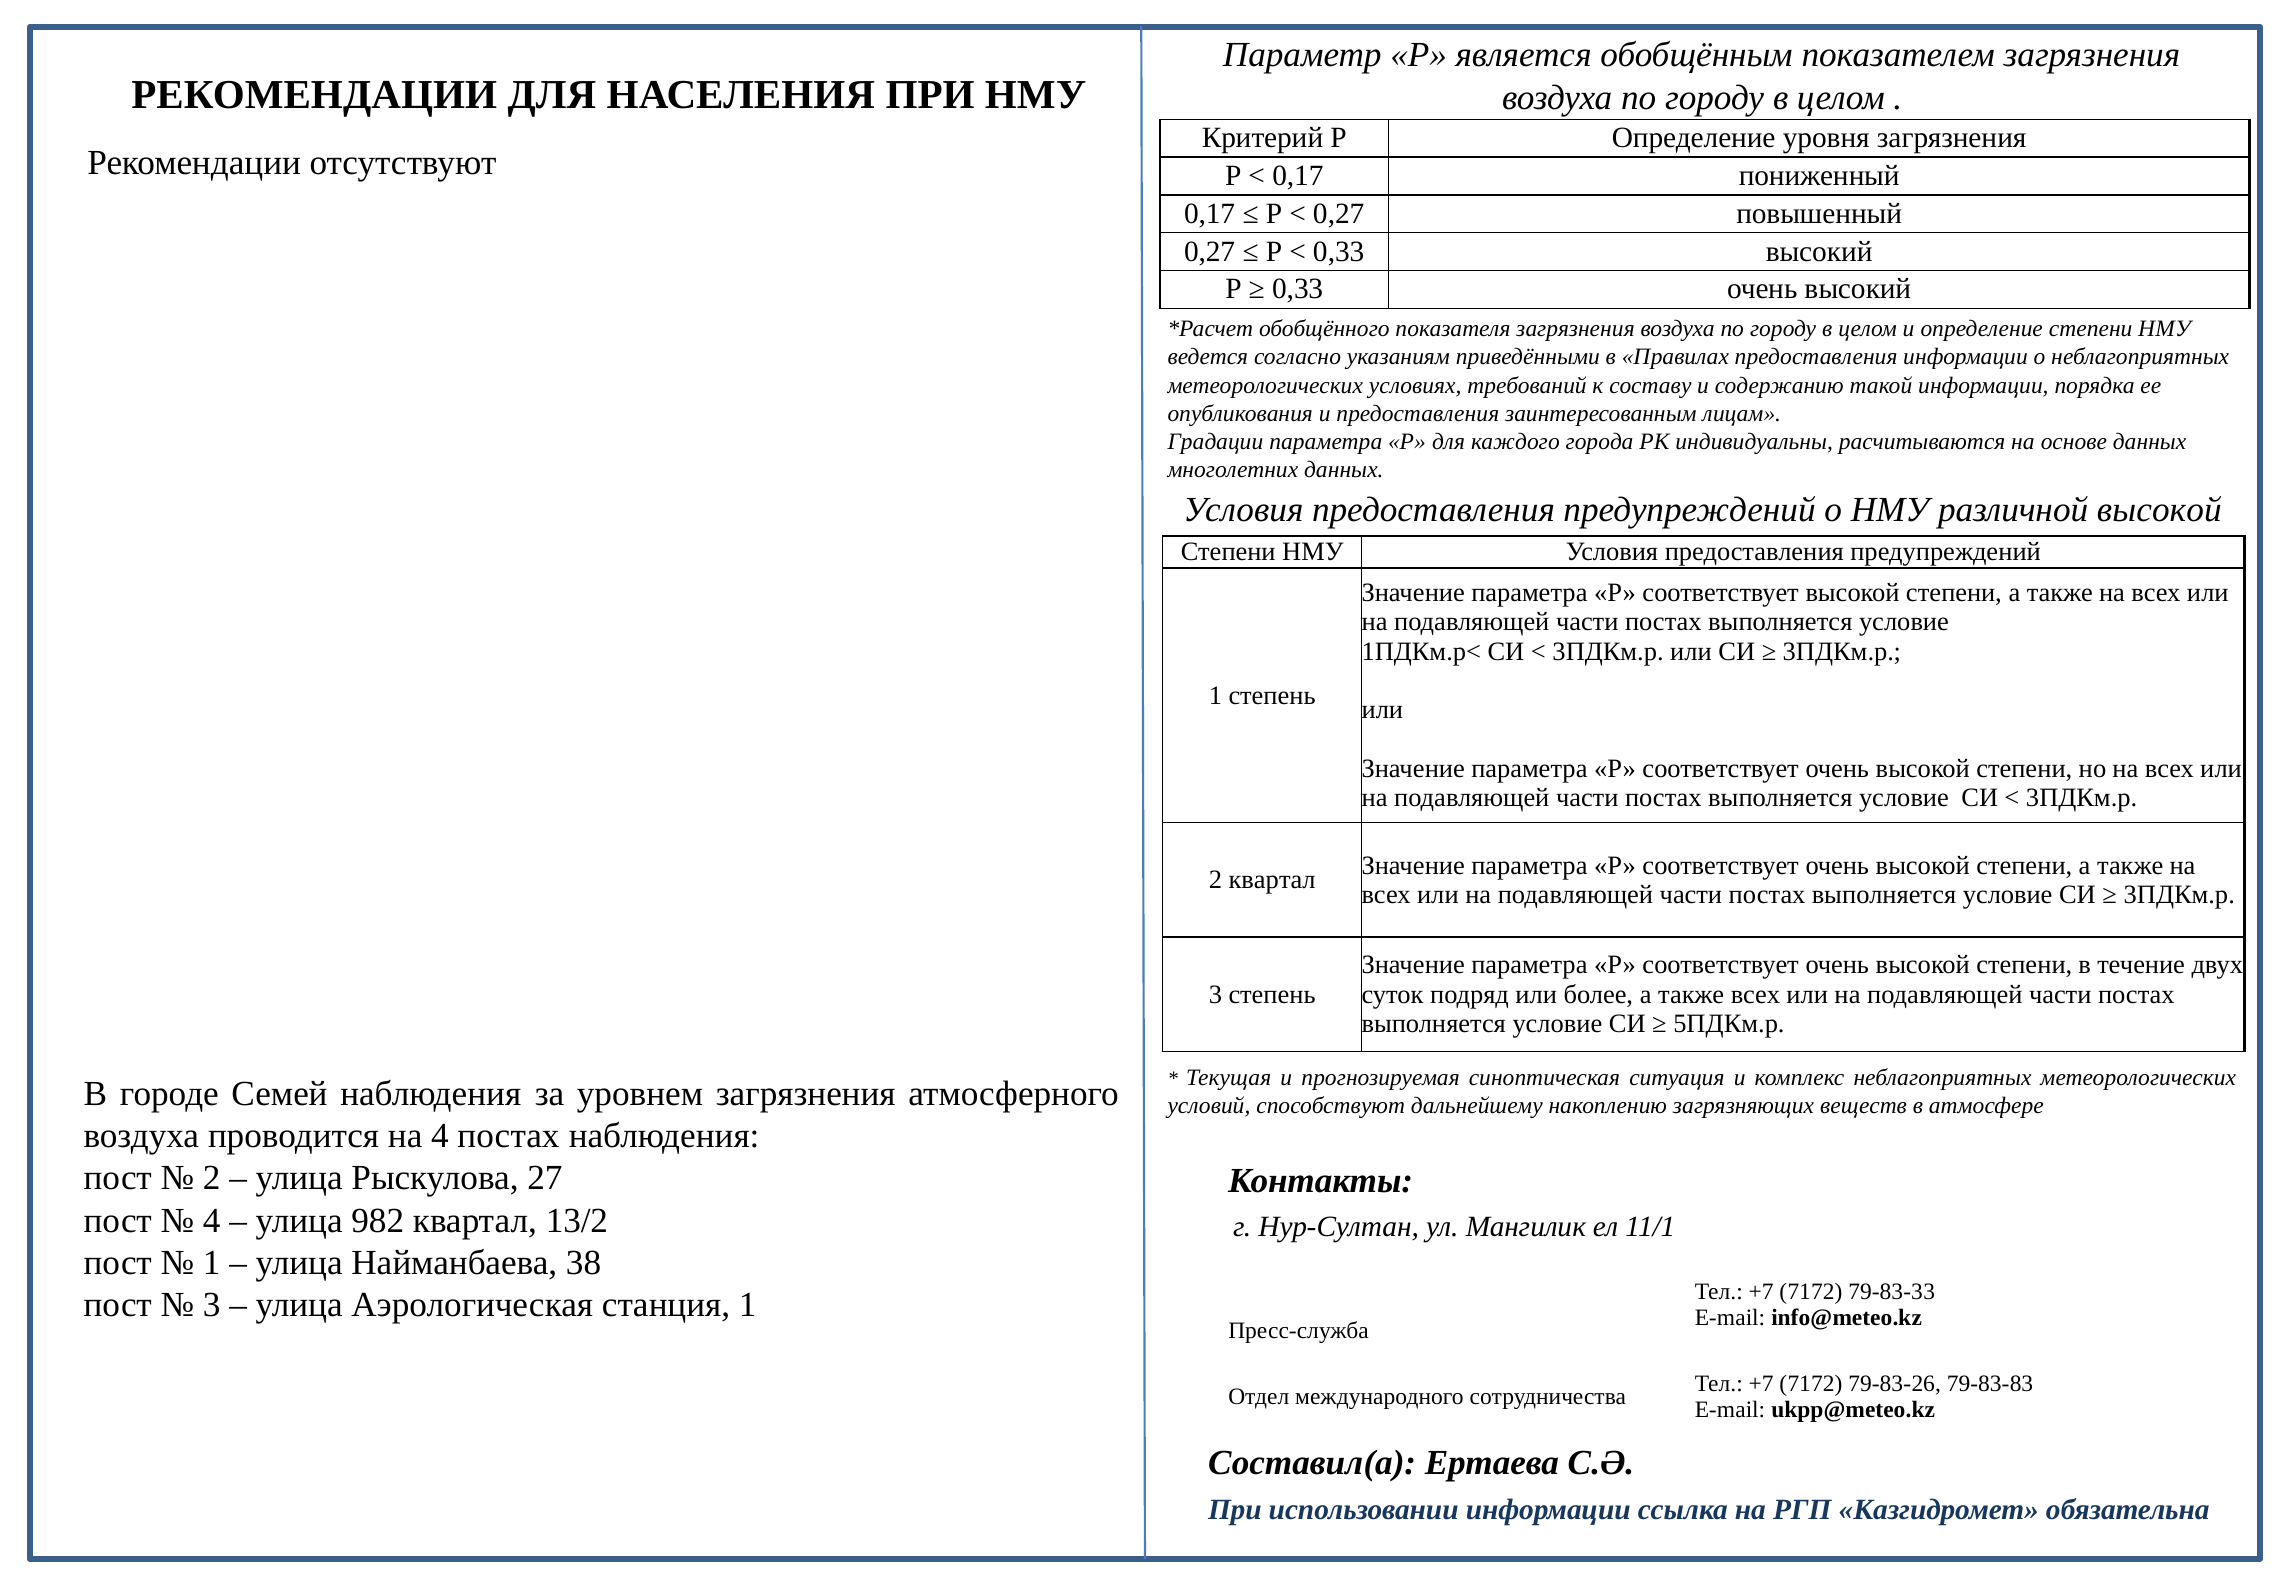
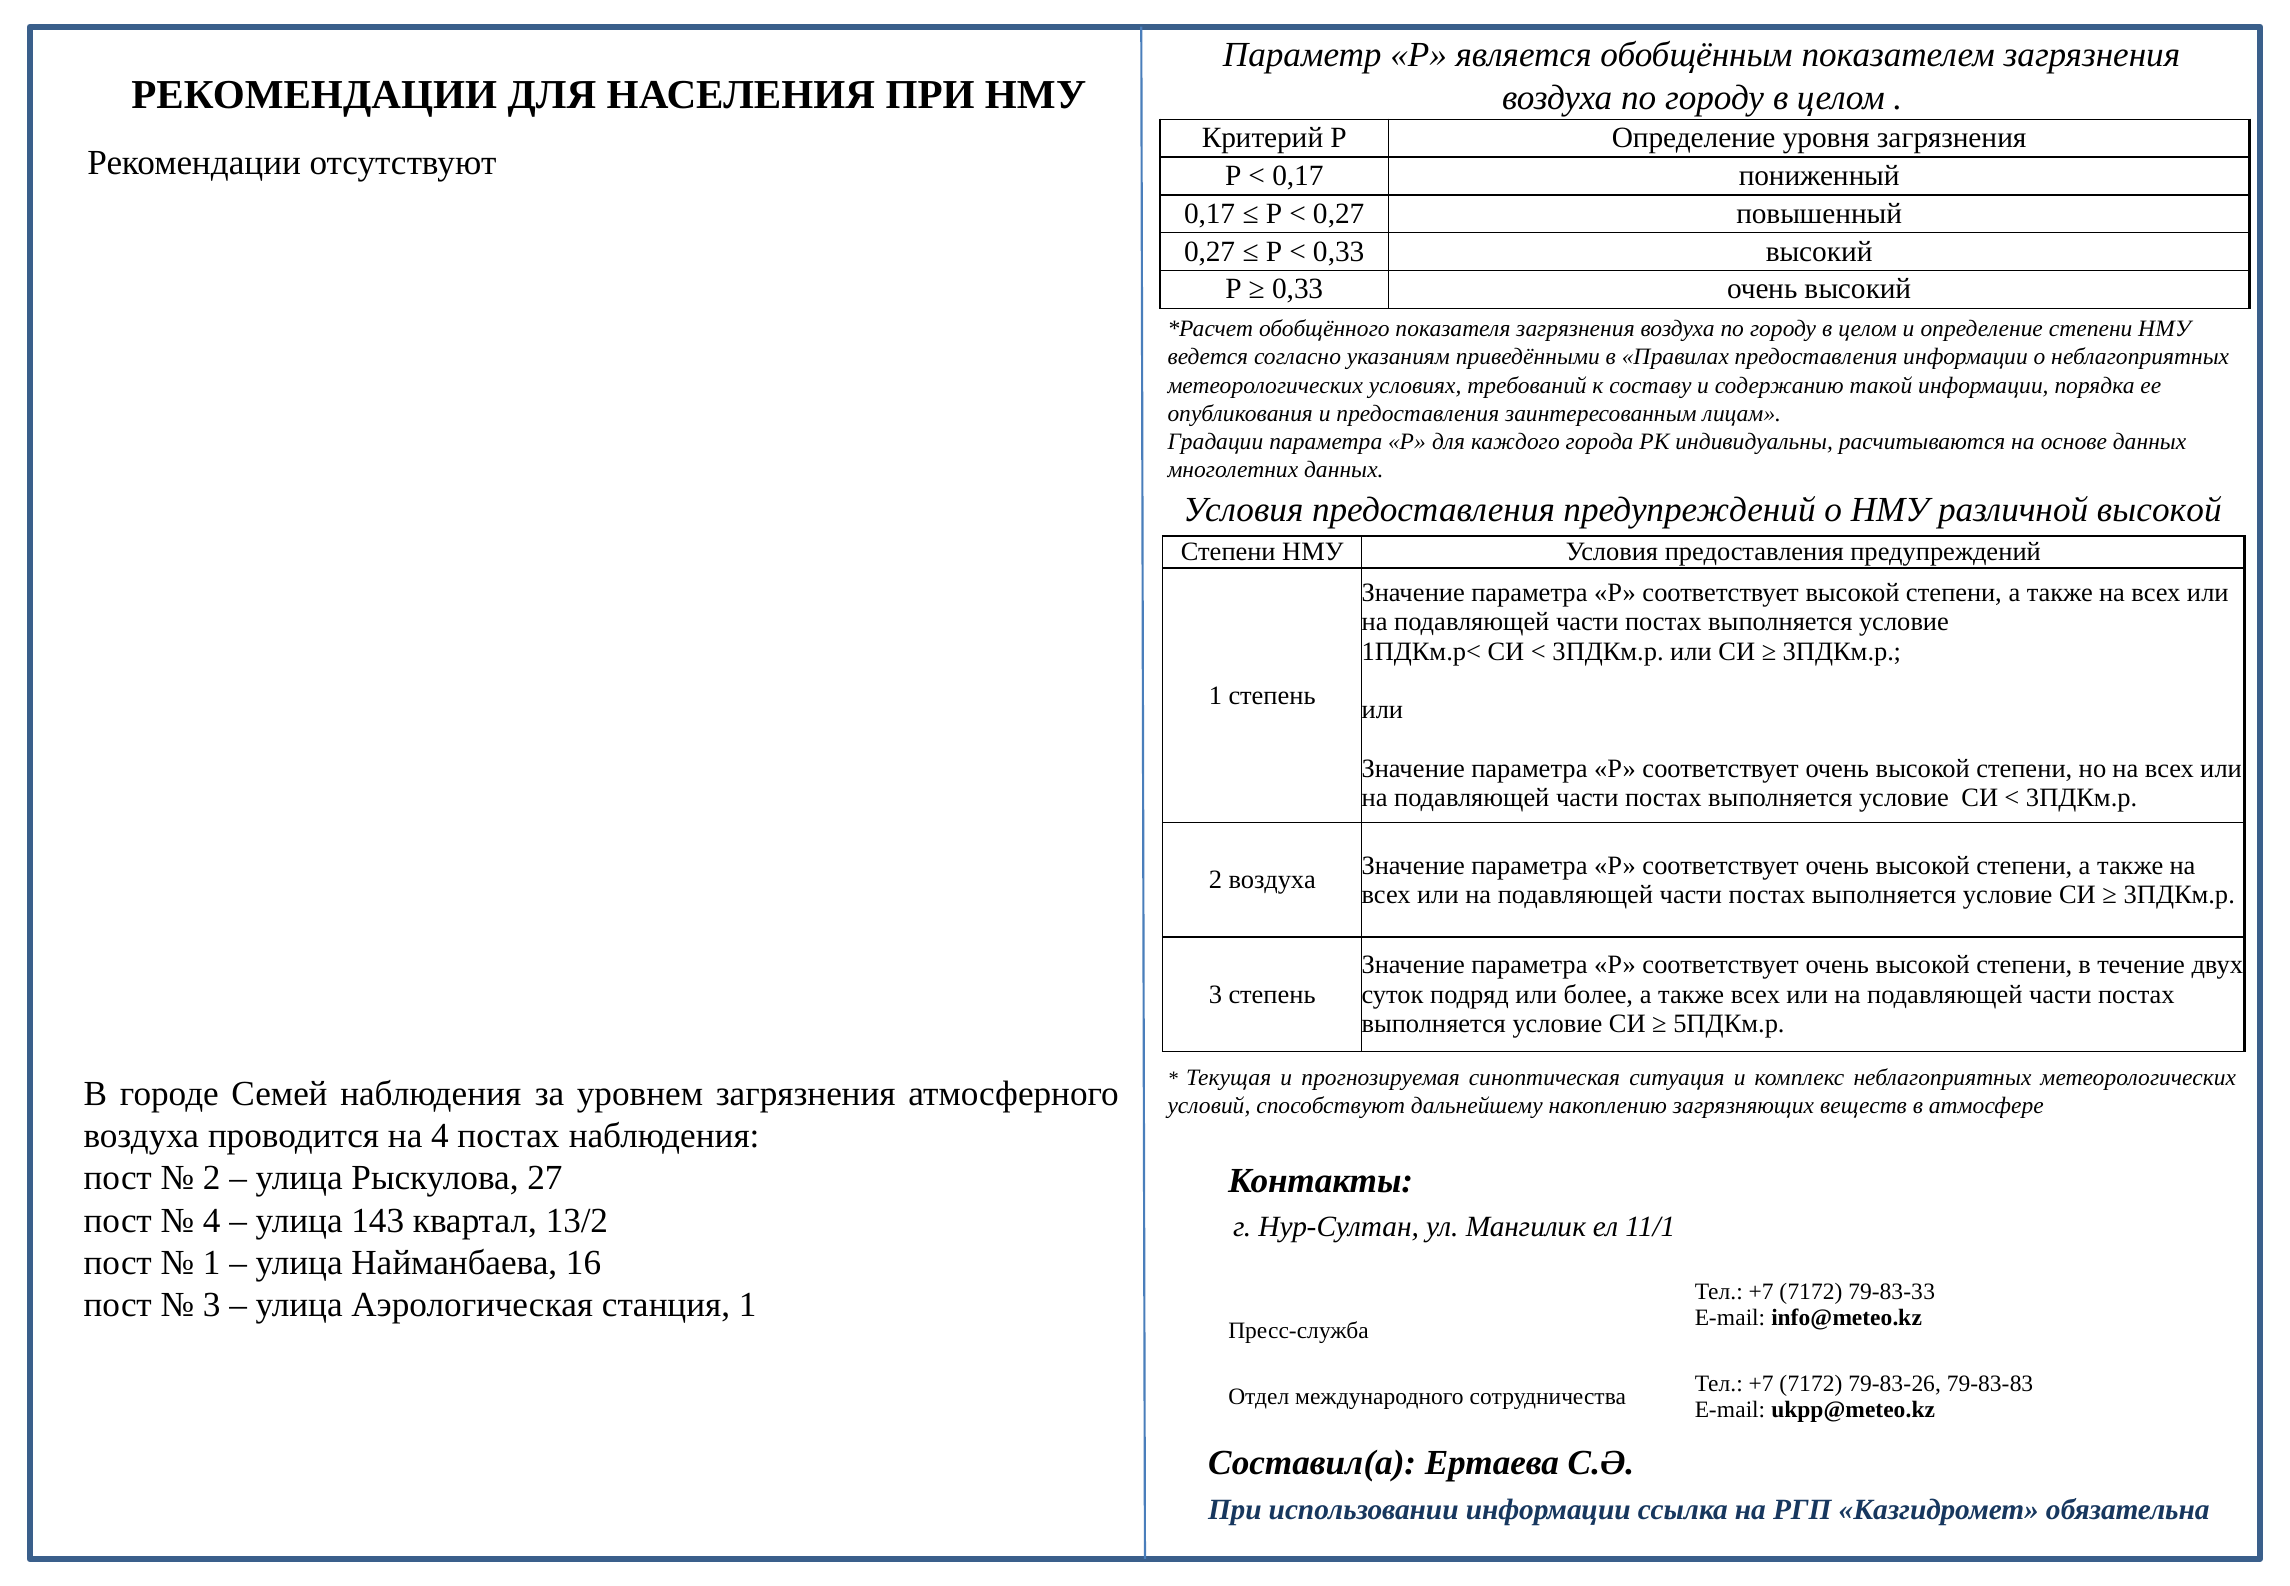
2 квартал: квартал -> воздуха (1272, 880)
982: 982 -> 143 (378, 1220)
38: 38 -> 16 (584, 1262)
